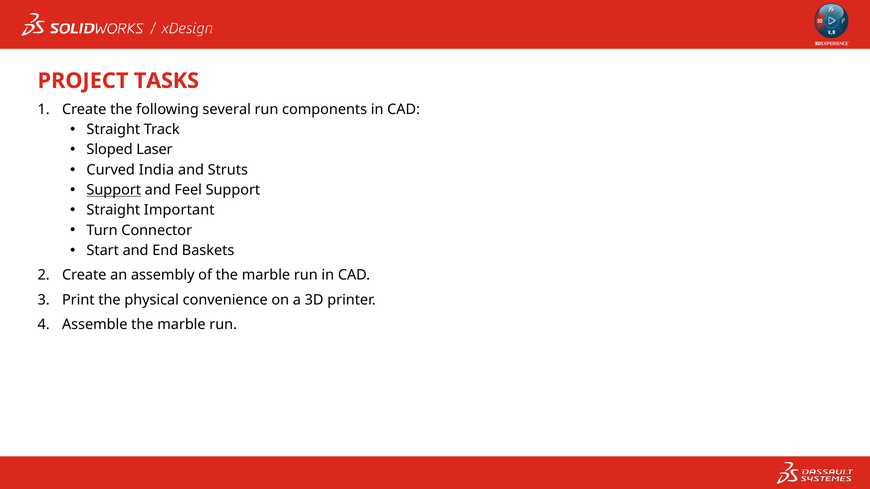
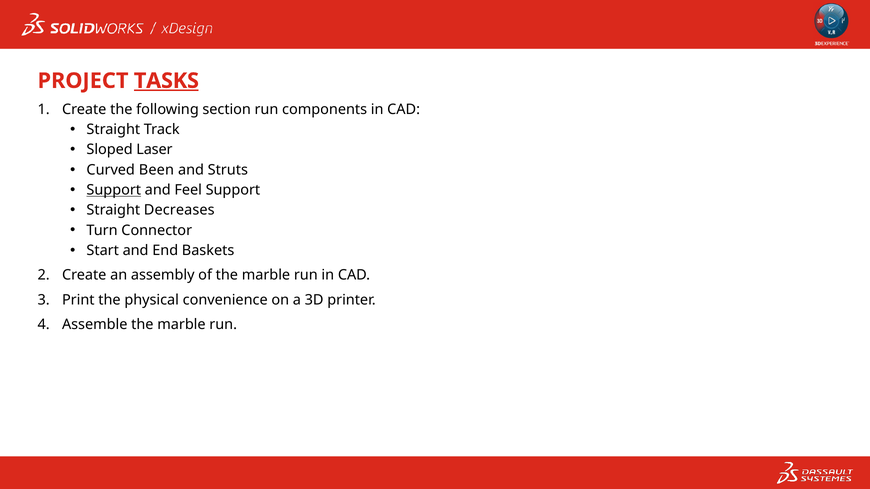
TASKS underline: none -> present (166, 81)
several: several -> section (227, 109)
India: India -> Been (156, 170)
Important: Important -> Decreases (179, 210)
